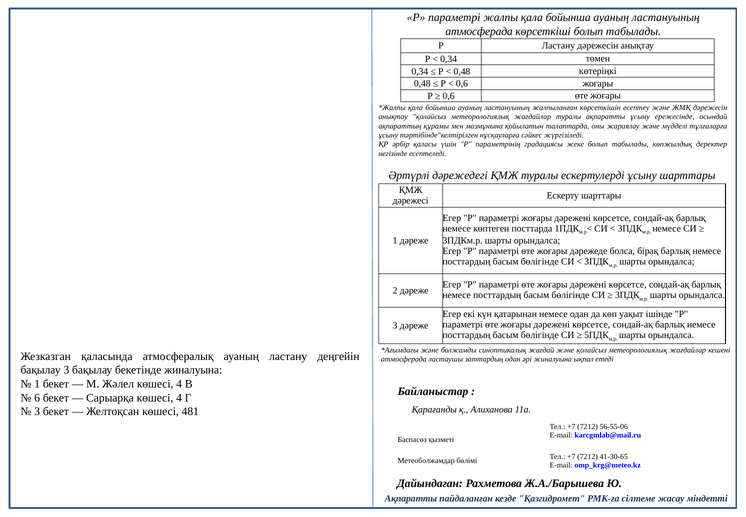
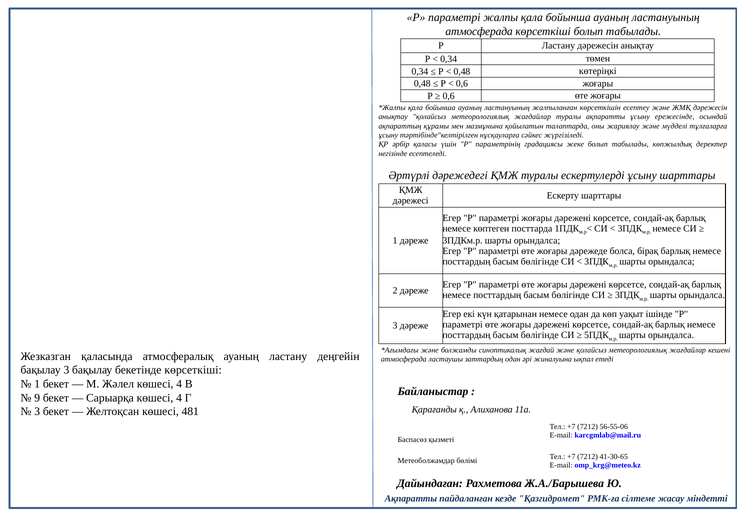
бекетінде жиналуына: жиналуына -> көрсеткіші (193, 370)
6: 6 -> 9 (37, 397)
